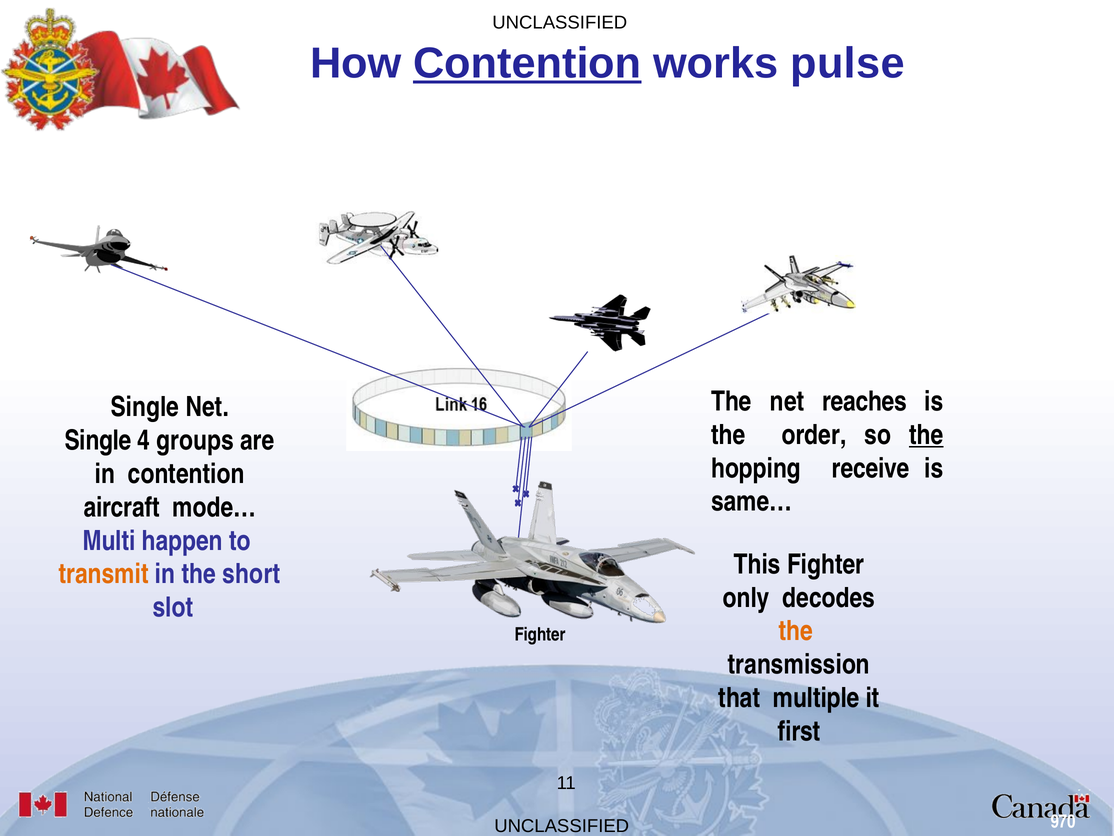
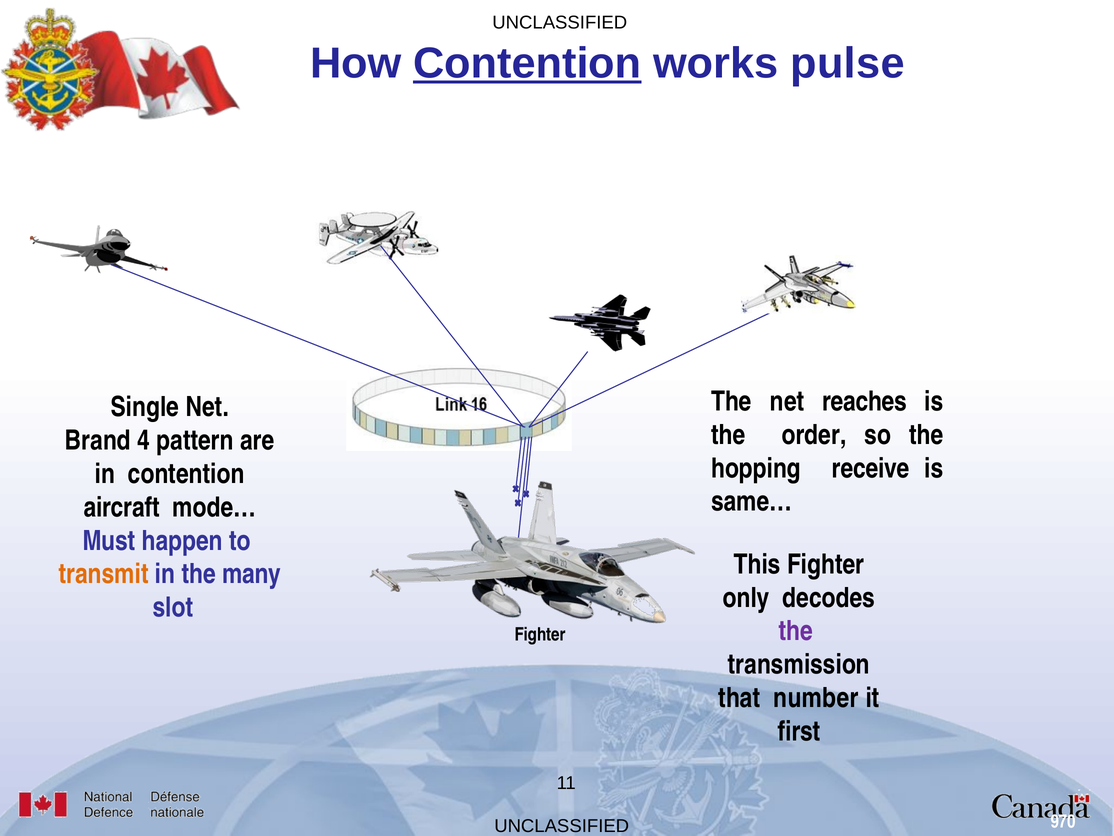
the underline: present -> none (926, 435)
Single: Single -> Brand (98, 440)
groups: groups -> pattern (195, 440)
Multi: Multi -> Must (109, 540)
short: short -> many (252, 574)
the colour: orange -> purple (796, 631)
multiple: multiple -> number (816, 698)
